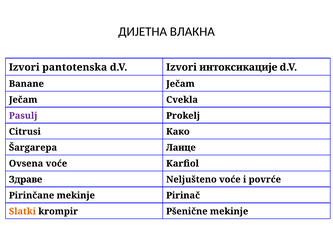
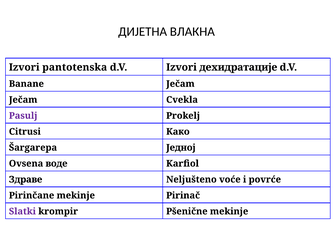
интоксикације: интоксикације -> дехидратације (238, 67)
Ланце: Ланце -> Једној (181, 148)
Ovsena voće: voće -> воде (56, 164)
Slatki colour: orange -> purple (22, 212)
